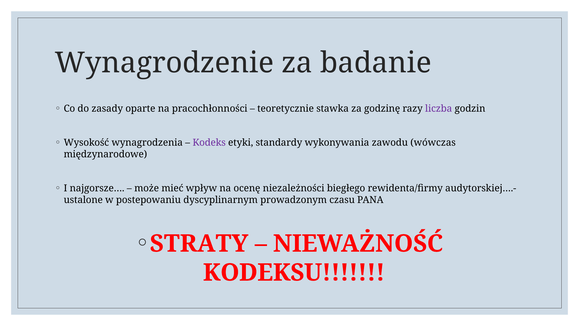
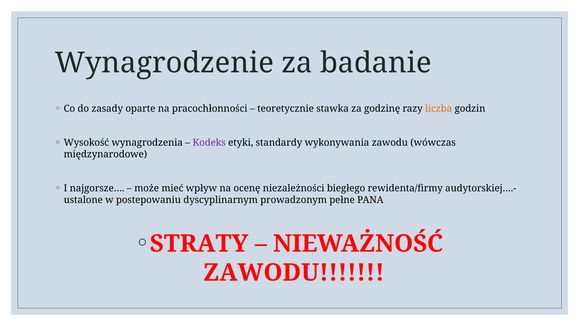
liczba colour: purple -> orange (439, 109)
czasu: czasu -> pełne (342, 200)
KODEKSU: KODEKSU -> ZAWODU (294, 272)
